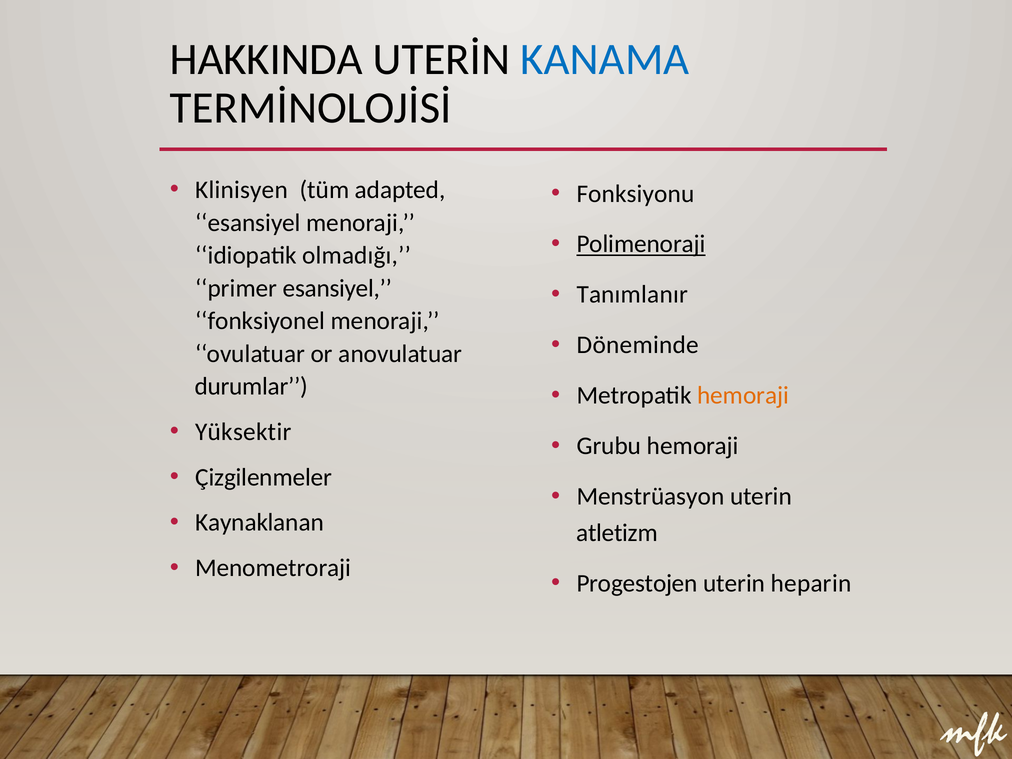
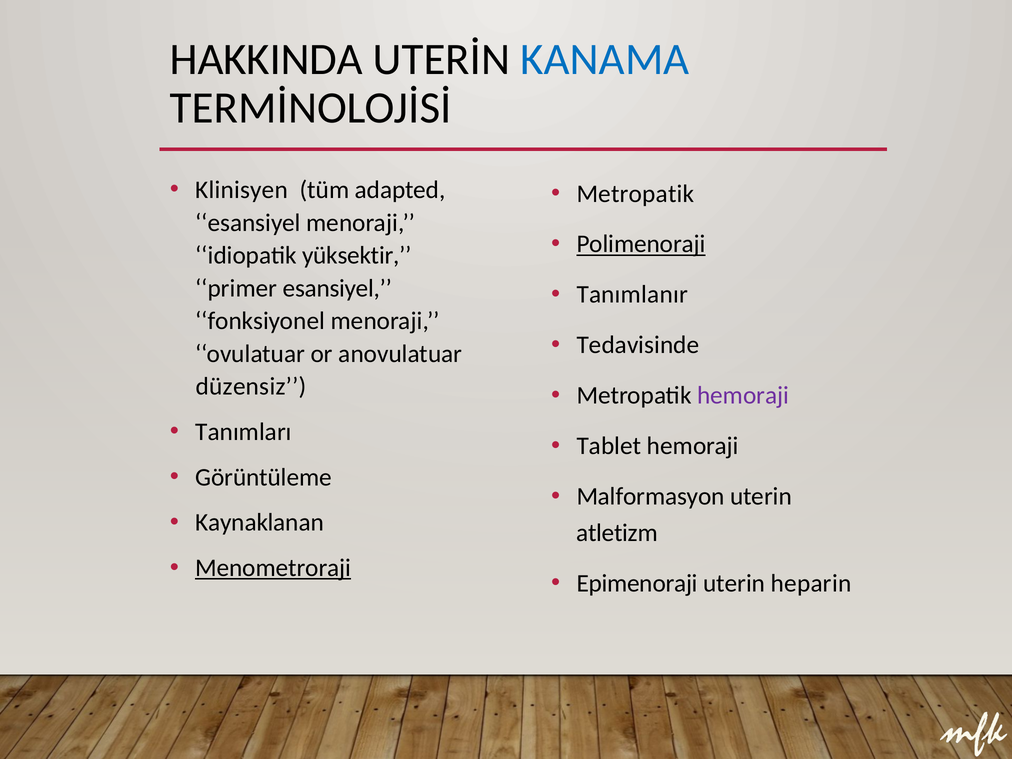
Fonksiyonu: Fonksiyonu -> Metropatik (635, 194)
olmadığı: olmadığı -> yüksektir (357, 255)
Döneminde: Döneminde -> Tedavisinde (638, 345)
durumlar: durumlar -> düzensiz (251, 386)
hemoraji colour: orange -> purple (743, 396)
Yüksektir: Yüksektir -> Tanımları (243, 432)
Grubu: Grubu -> Tablet (609, 446)
Çizgilenmeler: Çizgilenmeler -> Görüntüleme (264, 477)
Menstrüasyon: Menstrüasyon -> Malformasyon (651, 497)
Menometroraji underline: none -> present (273, 568)
Progestojen: Progestojen -> Epimenoraji (637, 583)
